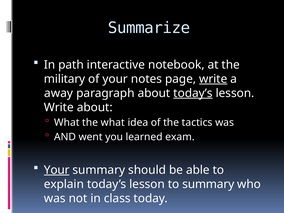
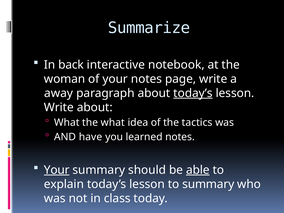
path: path -> back (71, 65)
military: military -> woman (65, 79)
write underline: present -> none (213, 79)
went: went -> have (91, 137)
learned exam: exam -> notes (180, 137)
able underline: none -> present (198, 170)
